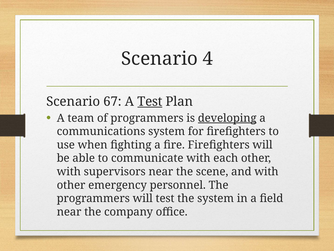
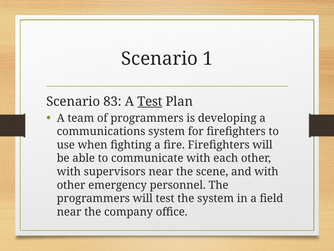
4: 4 -> 1 (208, 59)
67: 67 -> 83 (113, 101)
developing underline: present -> none (227, 118)
